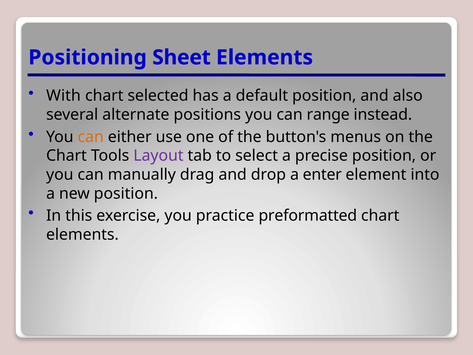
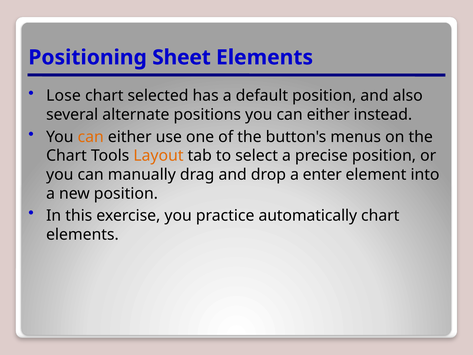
With: With -> Lose (64, 96)
positions you can range: range -> either (328, 115)
Layout colour: purple -> orange (158, 156)
preformatted: preformatted -> automatically (308, 216)
